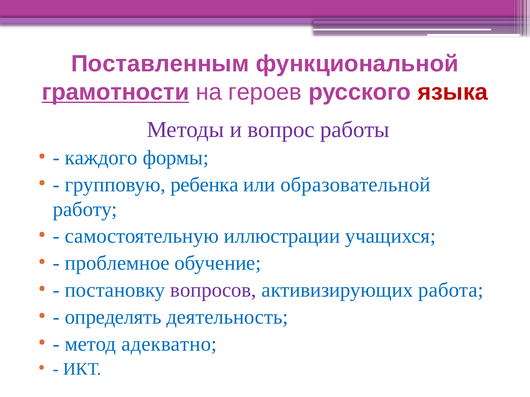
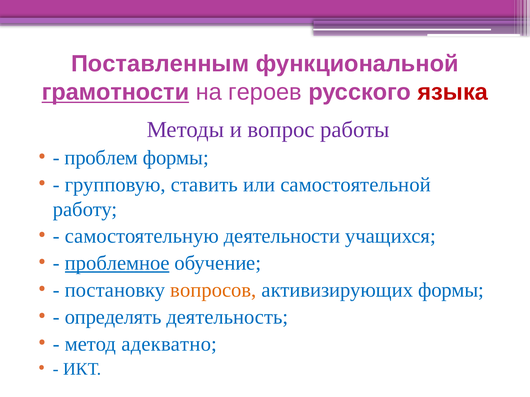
каждого: каждого -> проблем (101, 158)
ребенка: ребенка -> ставить (204, 185)
образовательной: образовательной -> самостоятельной (356, 185)
иллюстрации: иллюстрации -> деятельности (282, 236)
проблемное underline: none -> present (117, 263)
вопросов colour: purple -> orange (213, 290)
активизирующих работа: работа -> формы (451, 290)
